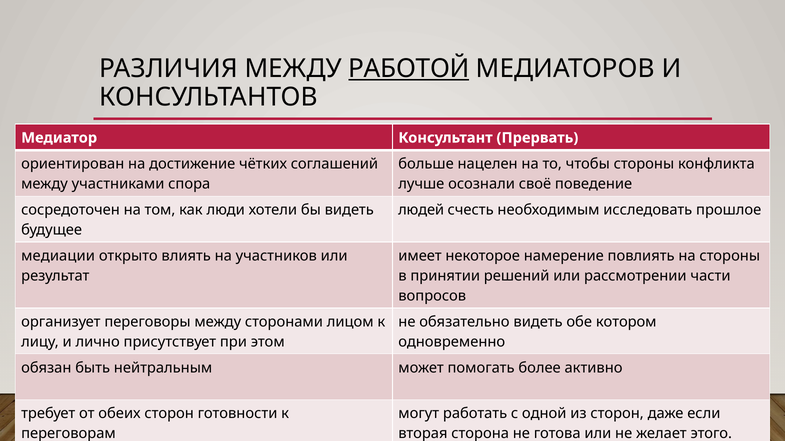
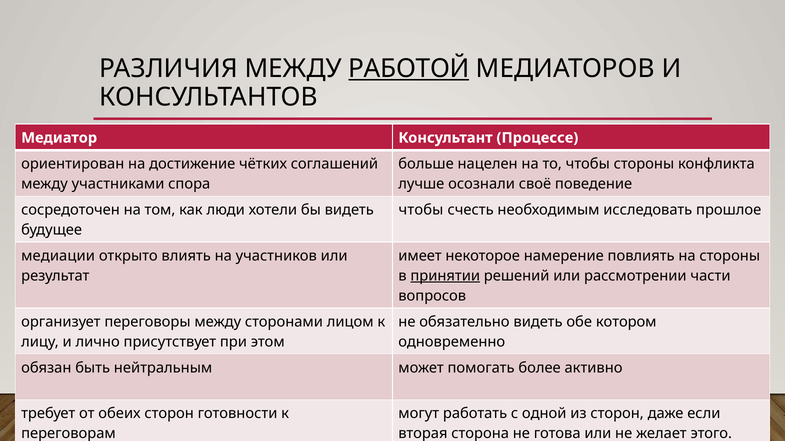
Прервать: Прервать -> Процессе (537, 138)
людей: людей -> чтобы (421, 210)
принятии underline: none -> present (445, 276)
